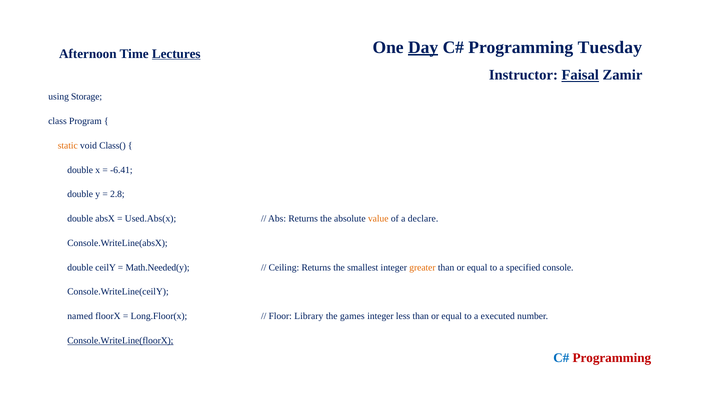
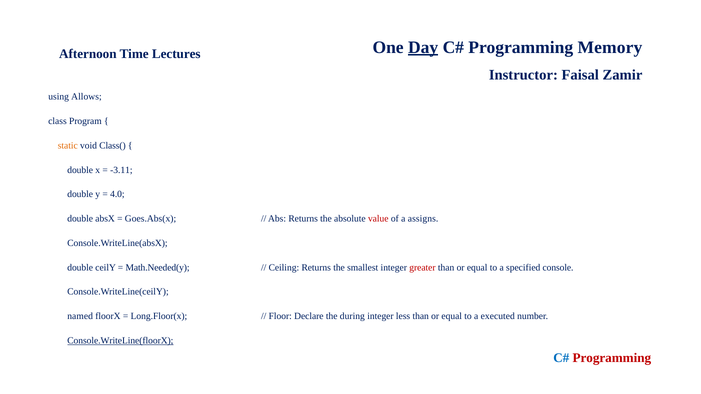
Tuesday: Tuesday -> Memory (610, 47)
Lectures underline: present -> none (176, 54)
Faisal underline: present -> none (580, 75)
Storage: Storage -> Allows (86, 97)
-6.41: -6.41 -> -3.11 (121, 170)
2.8: 2.8 -> 4.0 (117, 194)
Used.Abs(x: Used.Abs(x -> Goes.Abs(x (151, 219)
value colour: orange -> red (378, 219)
declare: declare -> assigns (423, 219)
greater colour: orange -> red (422, 268)
Library: Library -> Declare (309, 316)
games: games -> during (352, 316)
